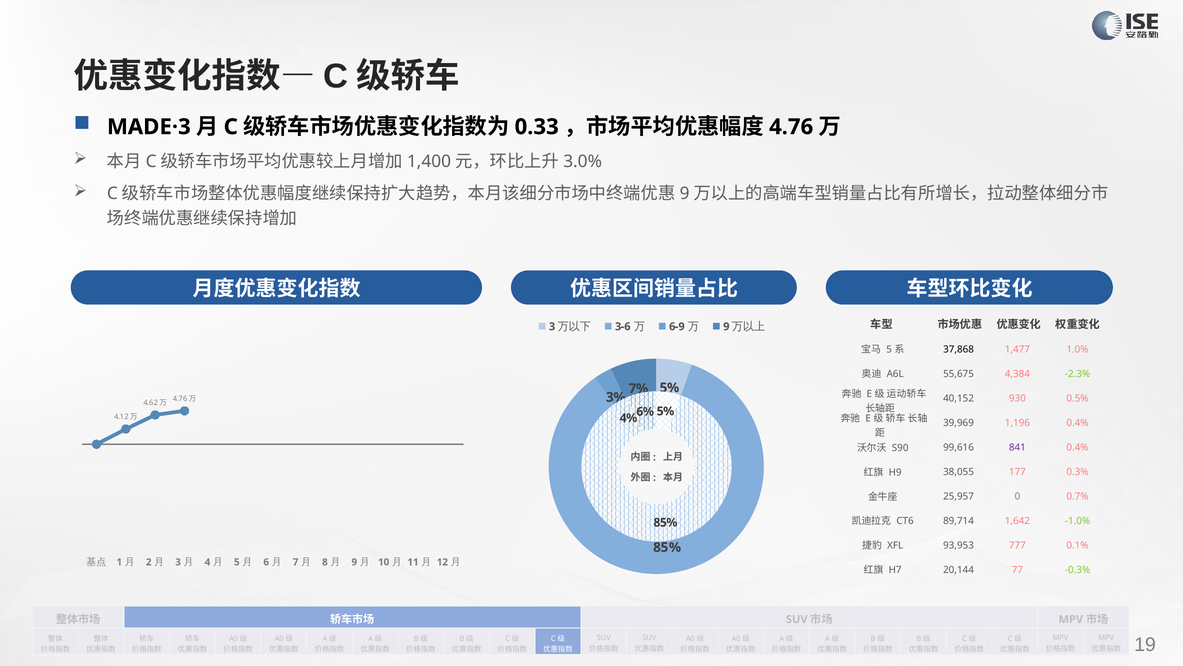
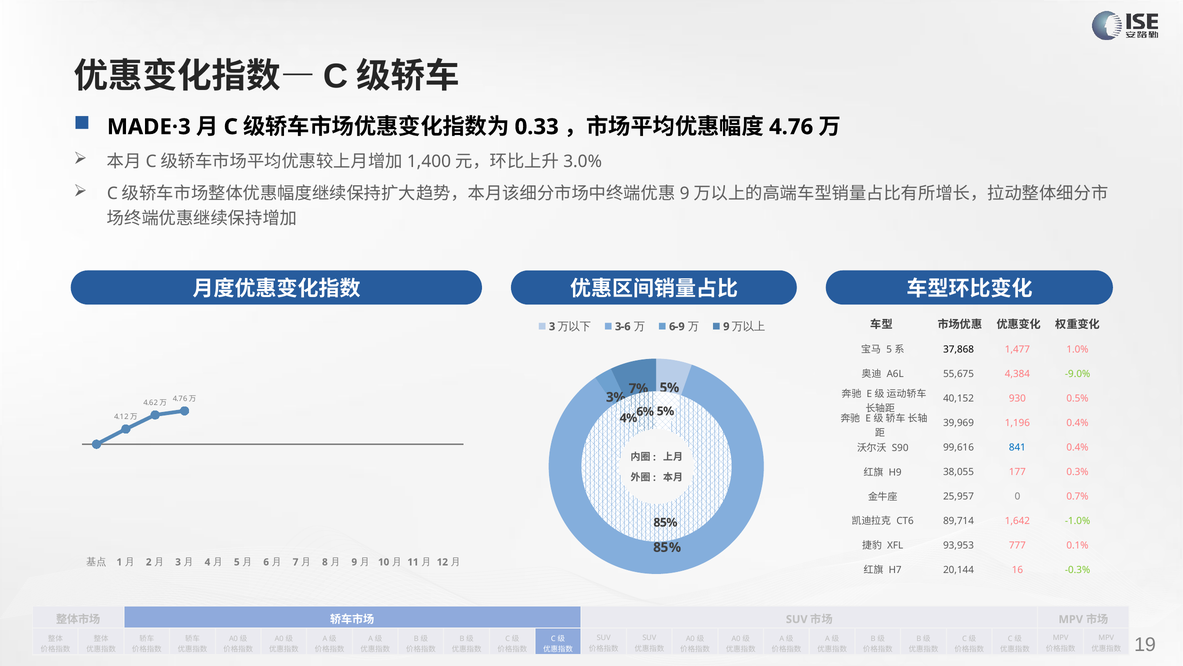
-2.3%: -2.3% -> -9.0% (1078, 373)
841 colour: purple -> blue (1017, 447)
77: 77 -> 16 (1017, 569)
